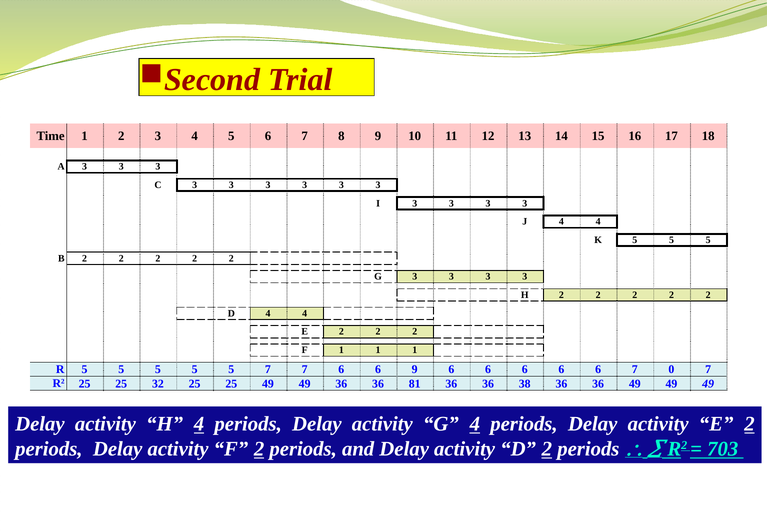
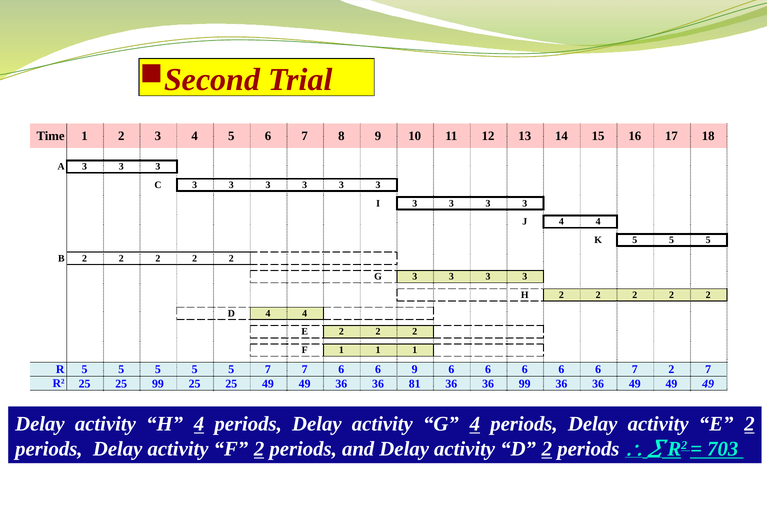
7 0: 0 -> 2 (671, 369)
25 32: 32 -> 99 (158, 384)
36 38: 38 -> 99 (525, 384)
